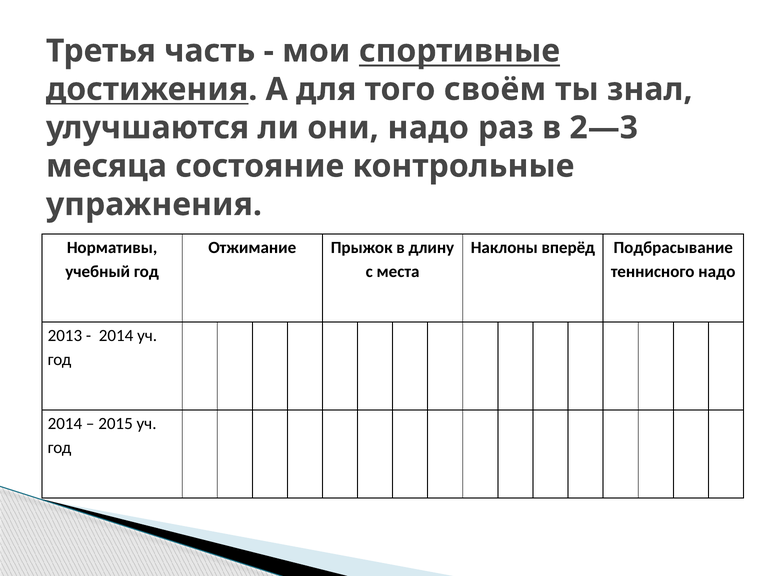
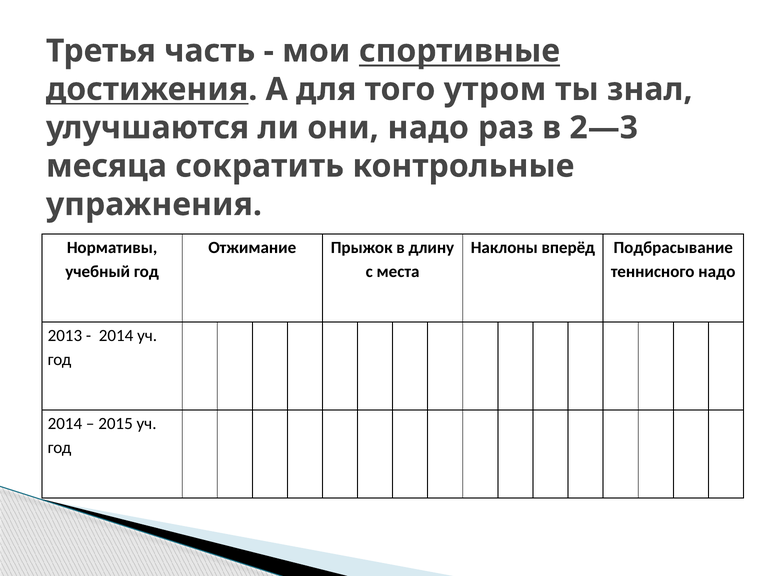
своём: своём -> утром (495, 89)
состояние: состояние -> сократить (260, 166)
